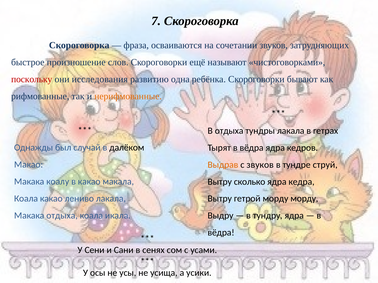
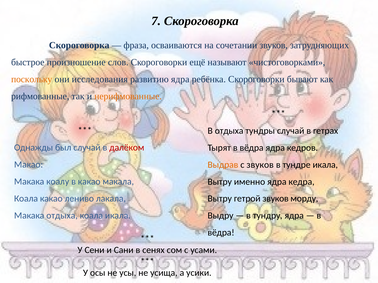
поскольку colour: red -> orange (32, 79)
развитию одна: одна -> ядра (180, 79)
тундры лакала: лакала -> случай (291, 131)
далёком colour: black -> red (127, 148)
тундре струй: струй -> икала (325, 165)
сколько: сколько -> именно (250, 182)
гетрой морду: морду -> звуков (276, 199)
